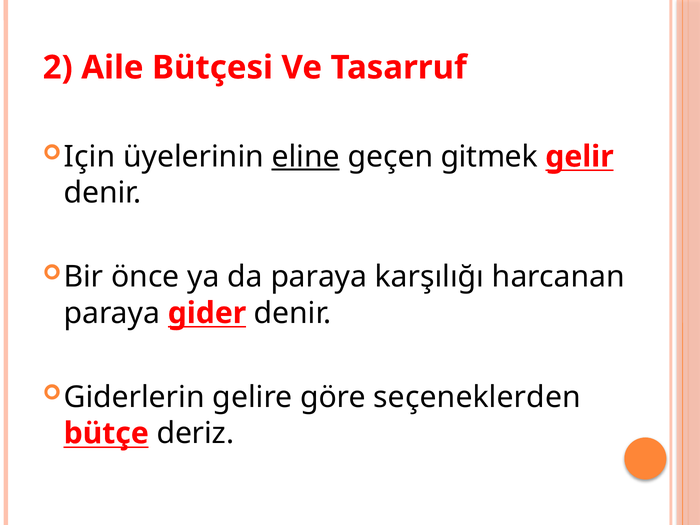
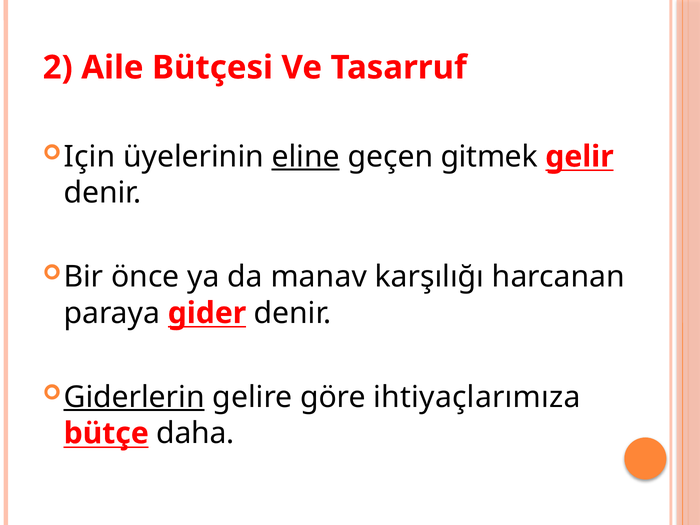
da paraya: paraya -> manav (319, 277)
Giderlerin underline: none -> present (134, 397)
seçeneklerden: seçeneklerden -> ihtiyaçlarımıza (477, 397)
deriz: deriz -> daha (195, 433)
